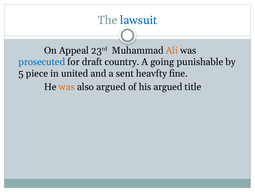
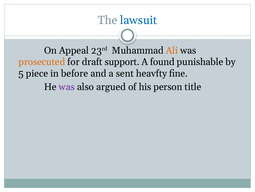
prosecuted colour: blue -> orange (42, 62)
country: country -> support (122, 62)
going: going -> found (162, 62)
united: united -> before (75, 73)
was colour: orange -> purple (67, 87)
his argued: argued -> person (168, 87)
